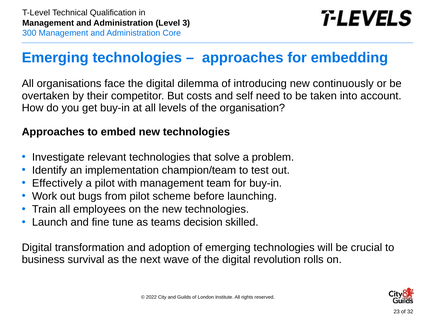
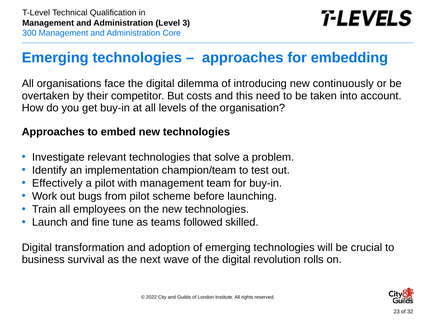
self: self -> this (244, 96)
decision: decision -> followed (203, 223)
